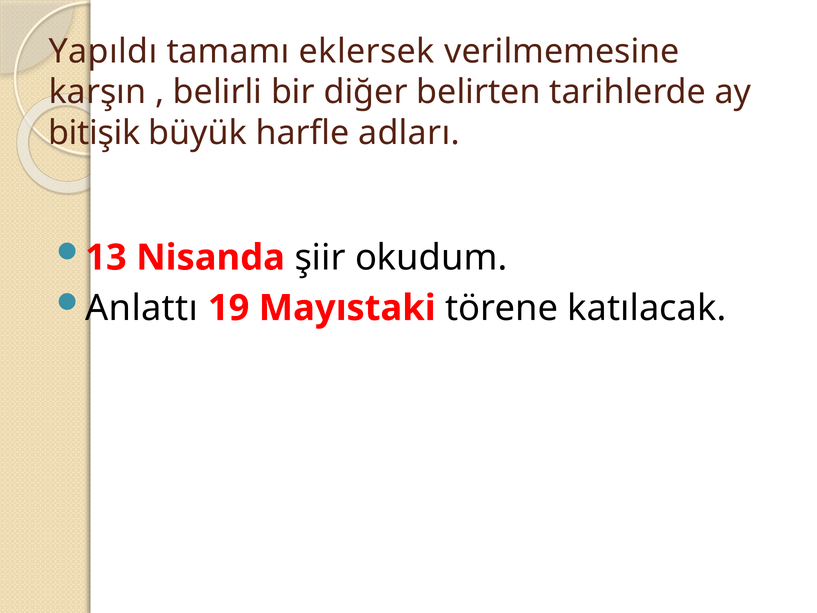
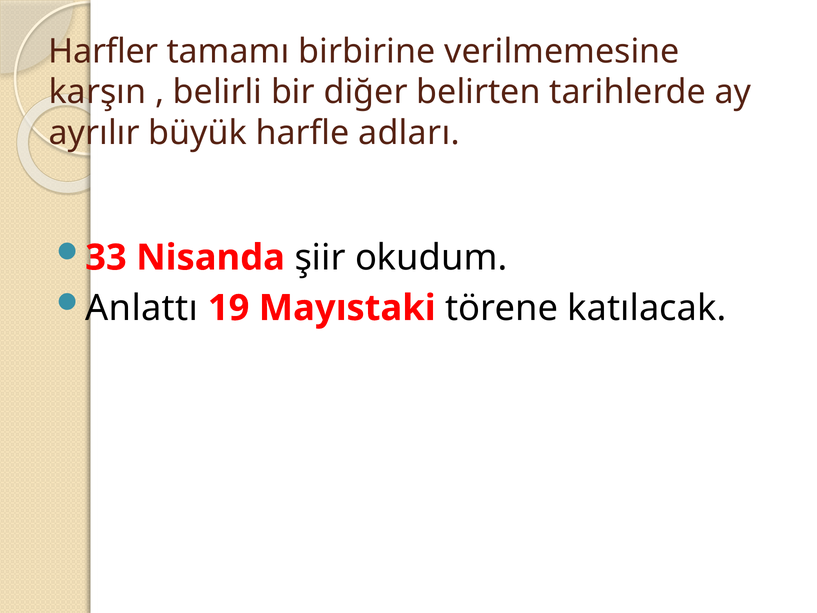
Yapıldı: Yapıldı -> Harfler (104, 51)
eklersek: eklersek -> birbirine (367, 51)
bitişik: bitişik -> ayrılır (94, 133)
13: 13 -> 33 (106, 258)
